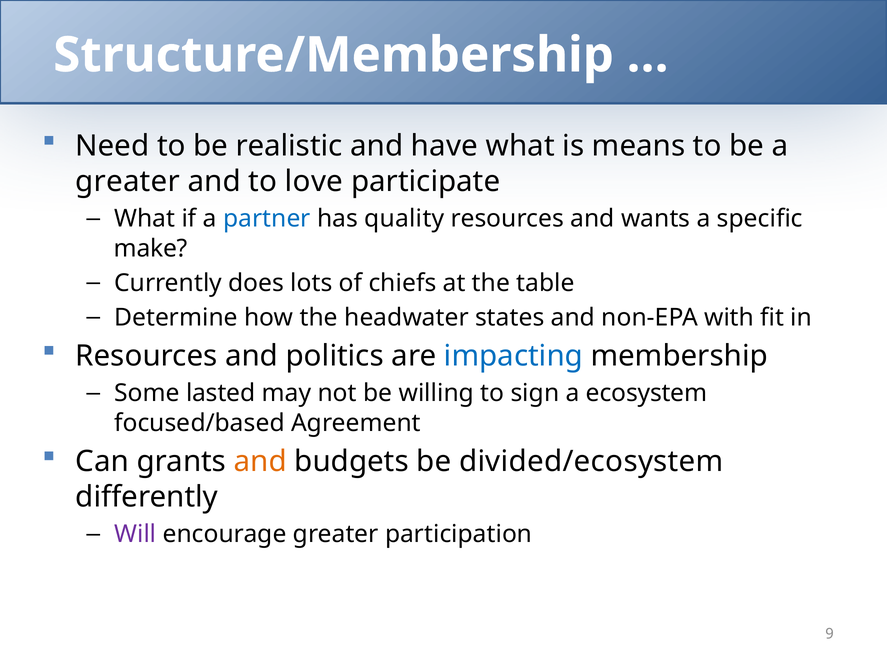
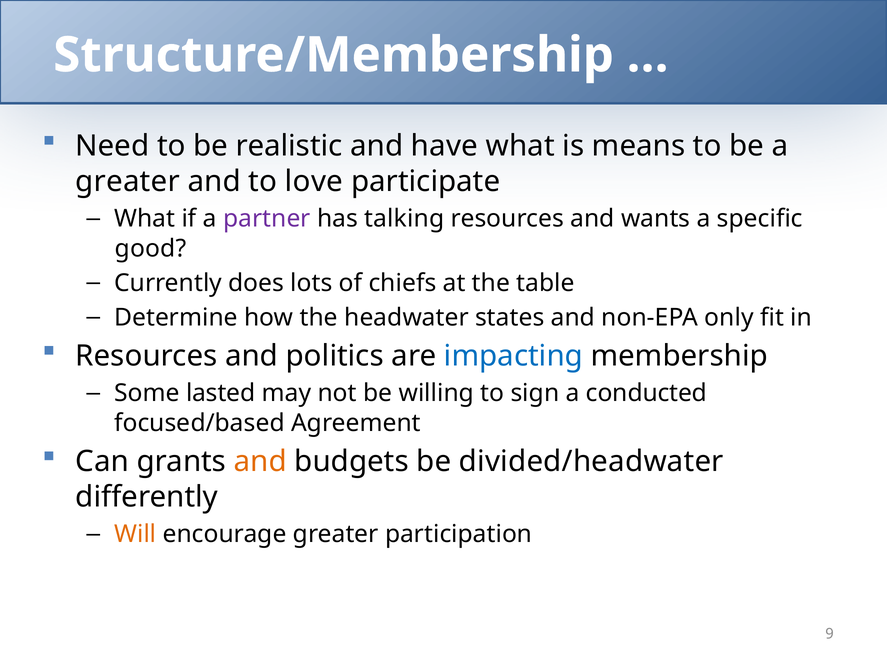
partner colour: blue -> purple (267, 219)
quality: quality -> talking (404, 219)
make: make -> good (151, 248)
with: with -> only (729, 318)
ecosystem: ecosystem -> conducted (647, 393)
divided/ecosystem: divided/ecosystem -> divided/headwater (591, 462)
Will colour: purple -> orange (135, 534)
